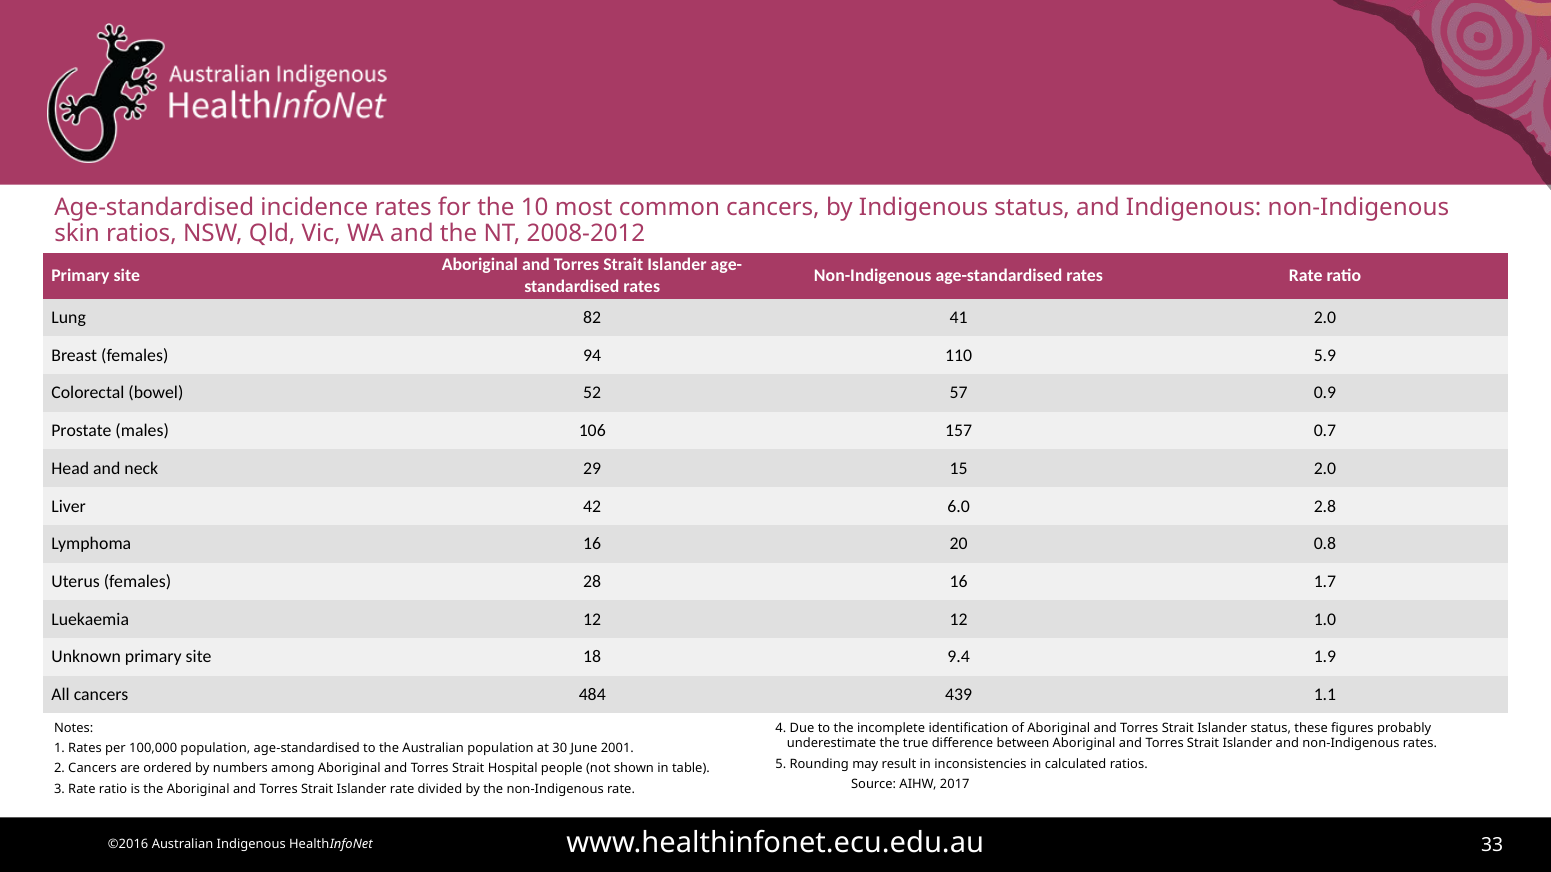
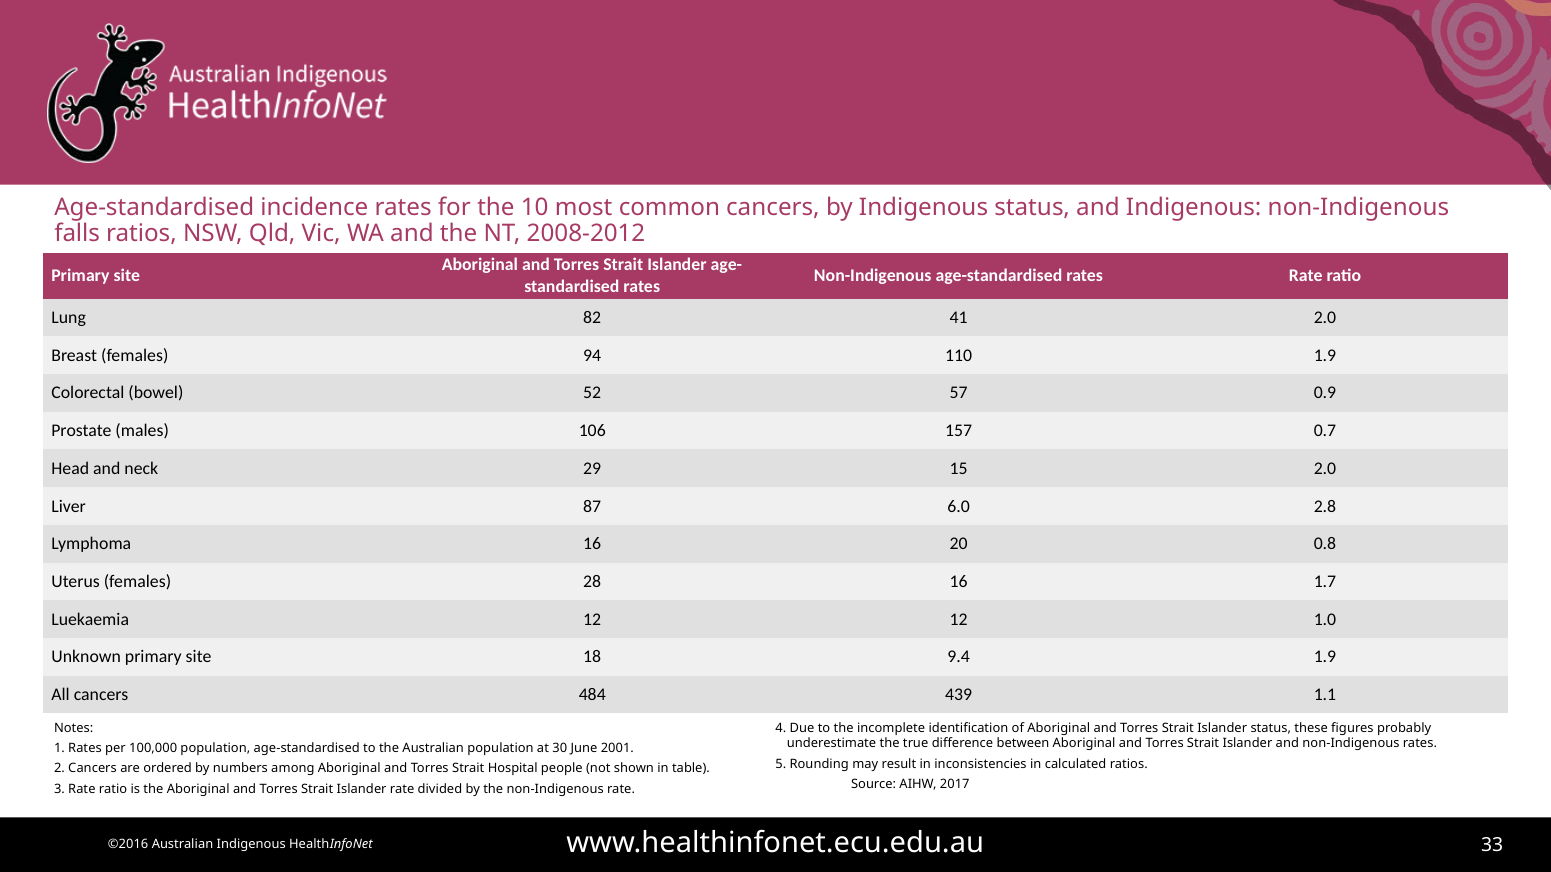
skin: skin -> falls (77, 234)
110 5.9: 5.9 -> 1.9 (1325, 356)
42: 42 -> 87 (592, 507)
